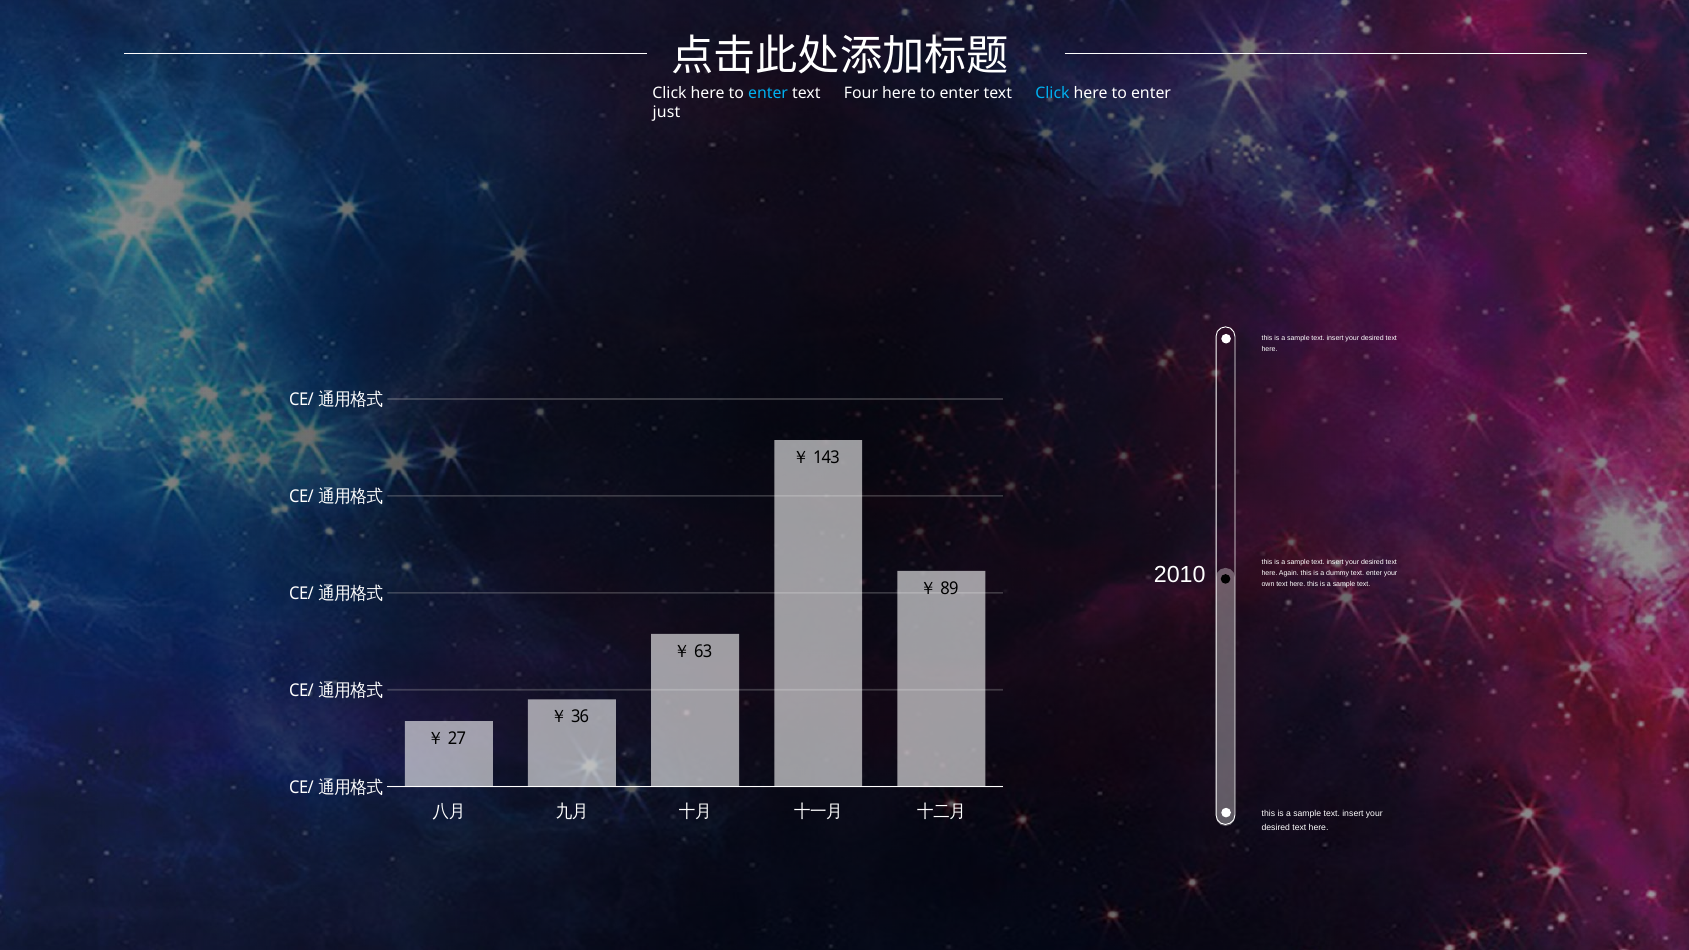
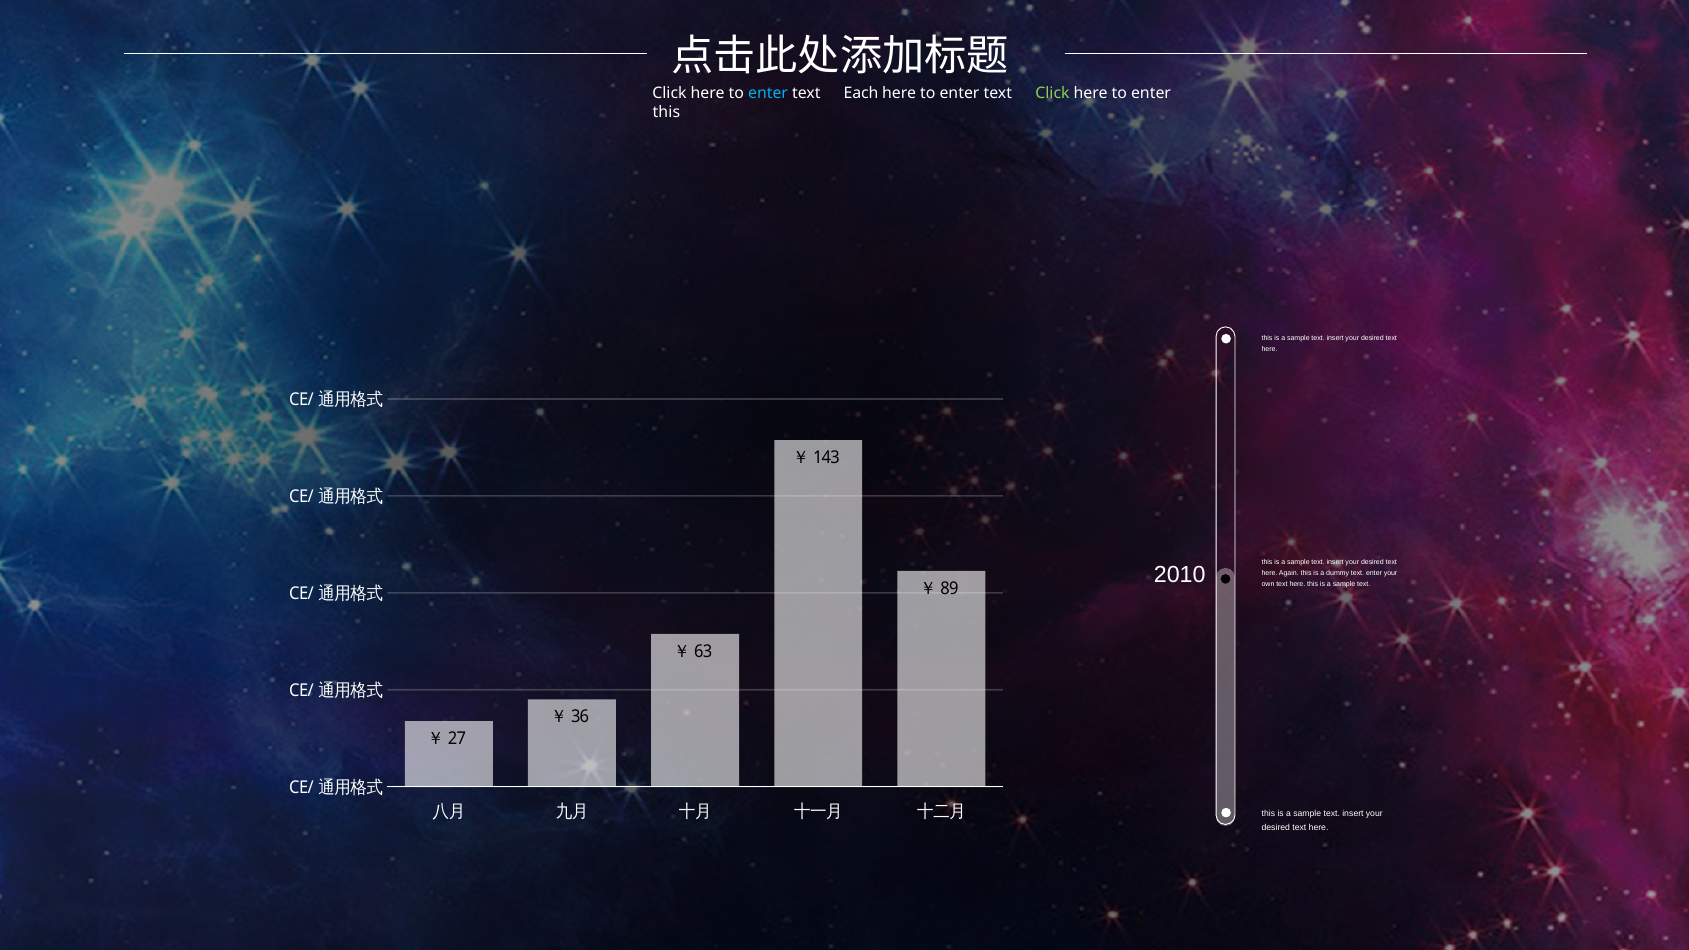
Four: Four -> Each (861, 93)
Click colour: light blue -> light green (1053, 93)
just: just -> this (666, 112)
